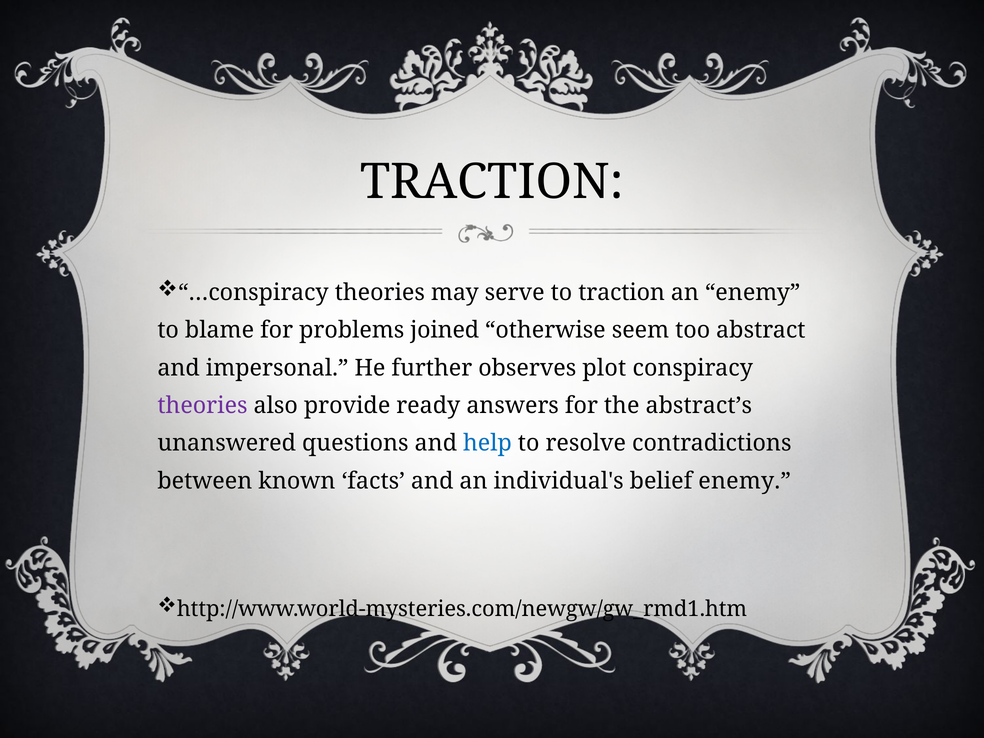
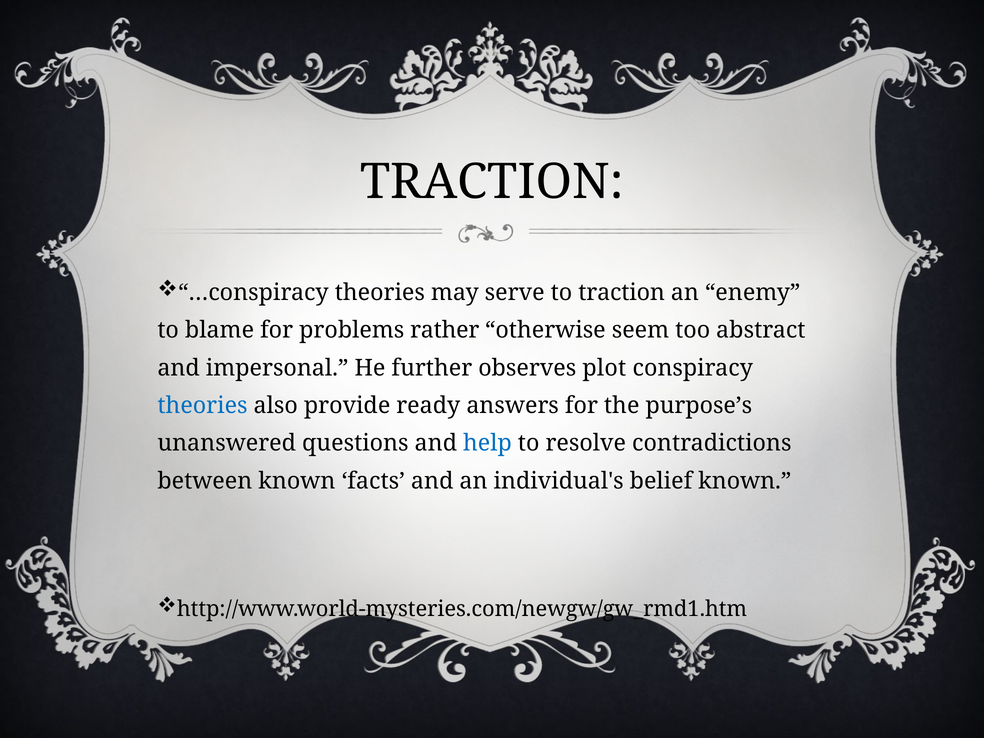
joined: joined -> rather (445, 330)
theories colour: purple -> blue (202, 406)
abstract’s: abstract’s -> purpose’s (699, 406)
belief enemy: enemy -> known (745, 481)
